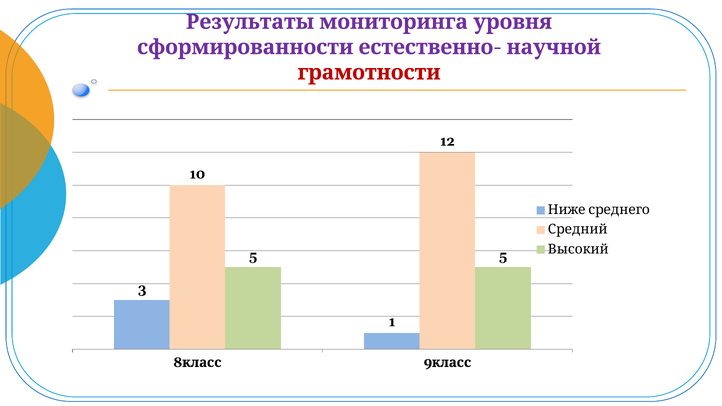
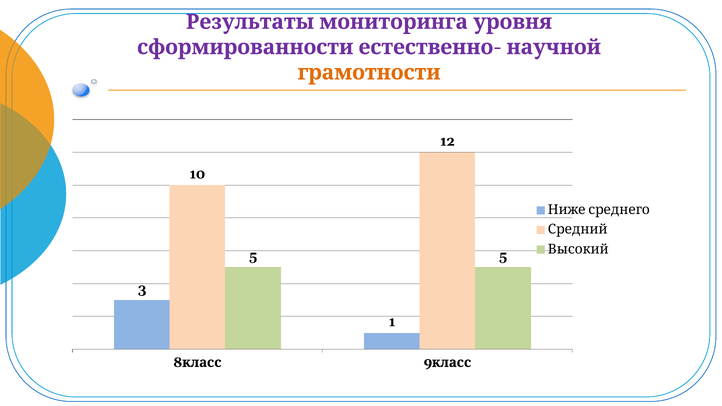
грамотности colour: red -> orange (369, 72)
